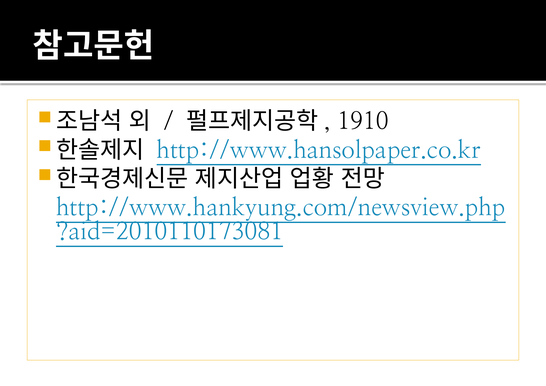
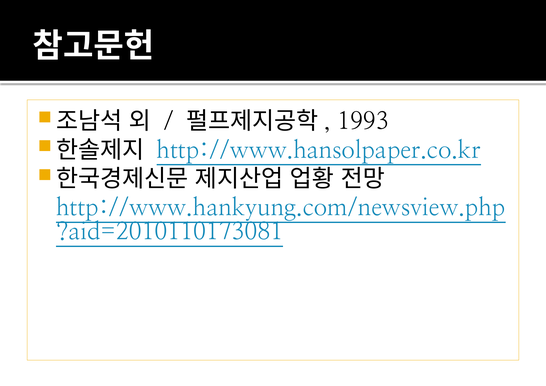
1910: 1910 -> 1993 (363, 121)
